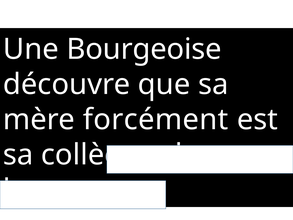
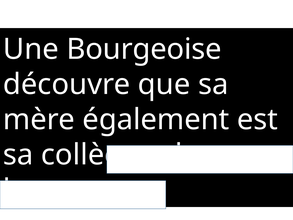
forcément: forcément -> également (156, 119)
